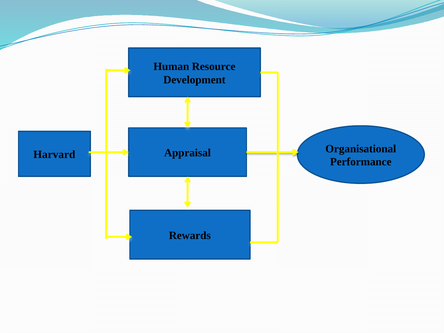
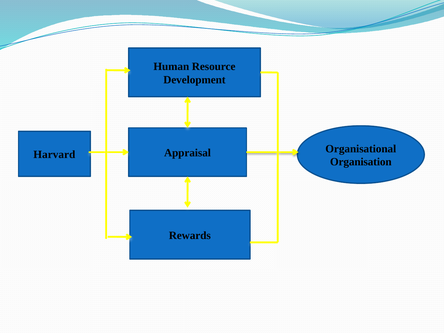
Performance: Performance -> Organisation (361, 162)
